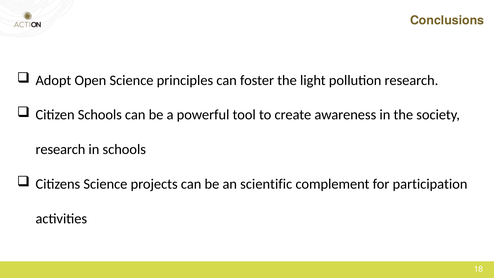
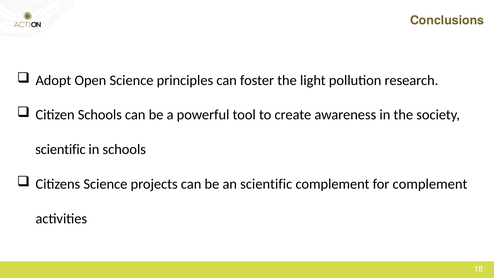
research: research -> scientific (60, 149)
for participation: participation -> complement (430, 184)
